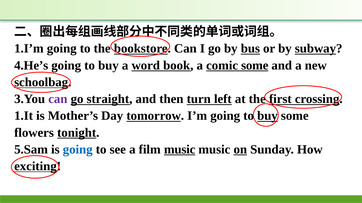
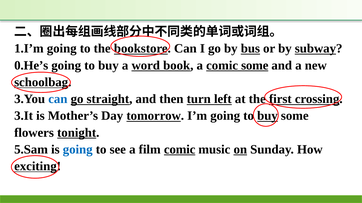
4.He’s: 4.He’s -> 0.He’s (31, 66)
can colour: purple -> blue (58, 99)
1.It: 1.It -> 3.It (24, 116)
film music: music -> comic (180, 150)
